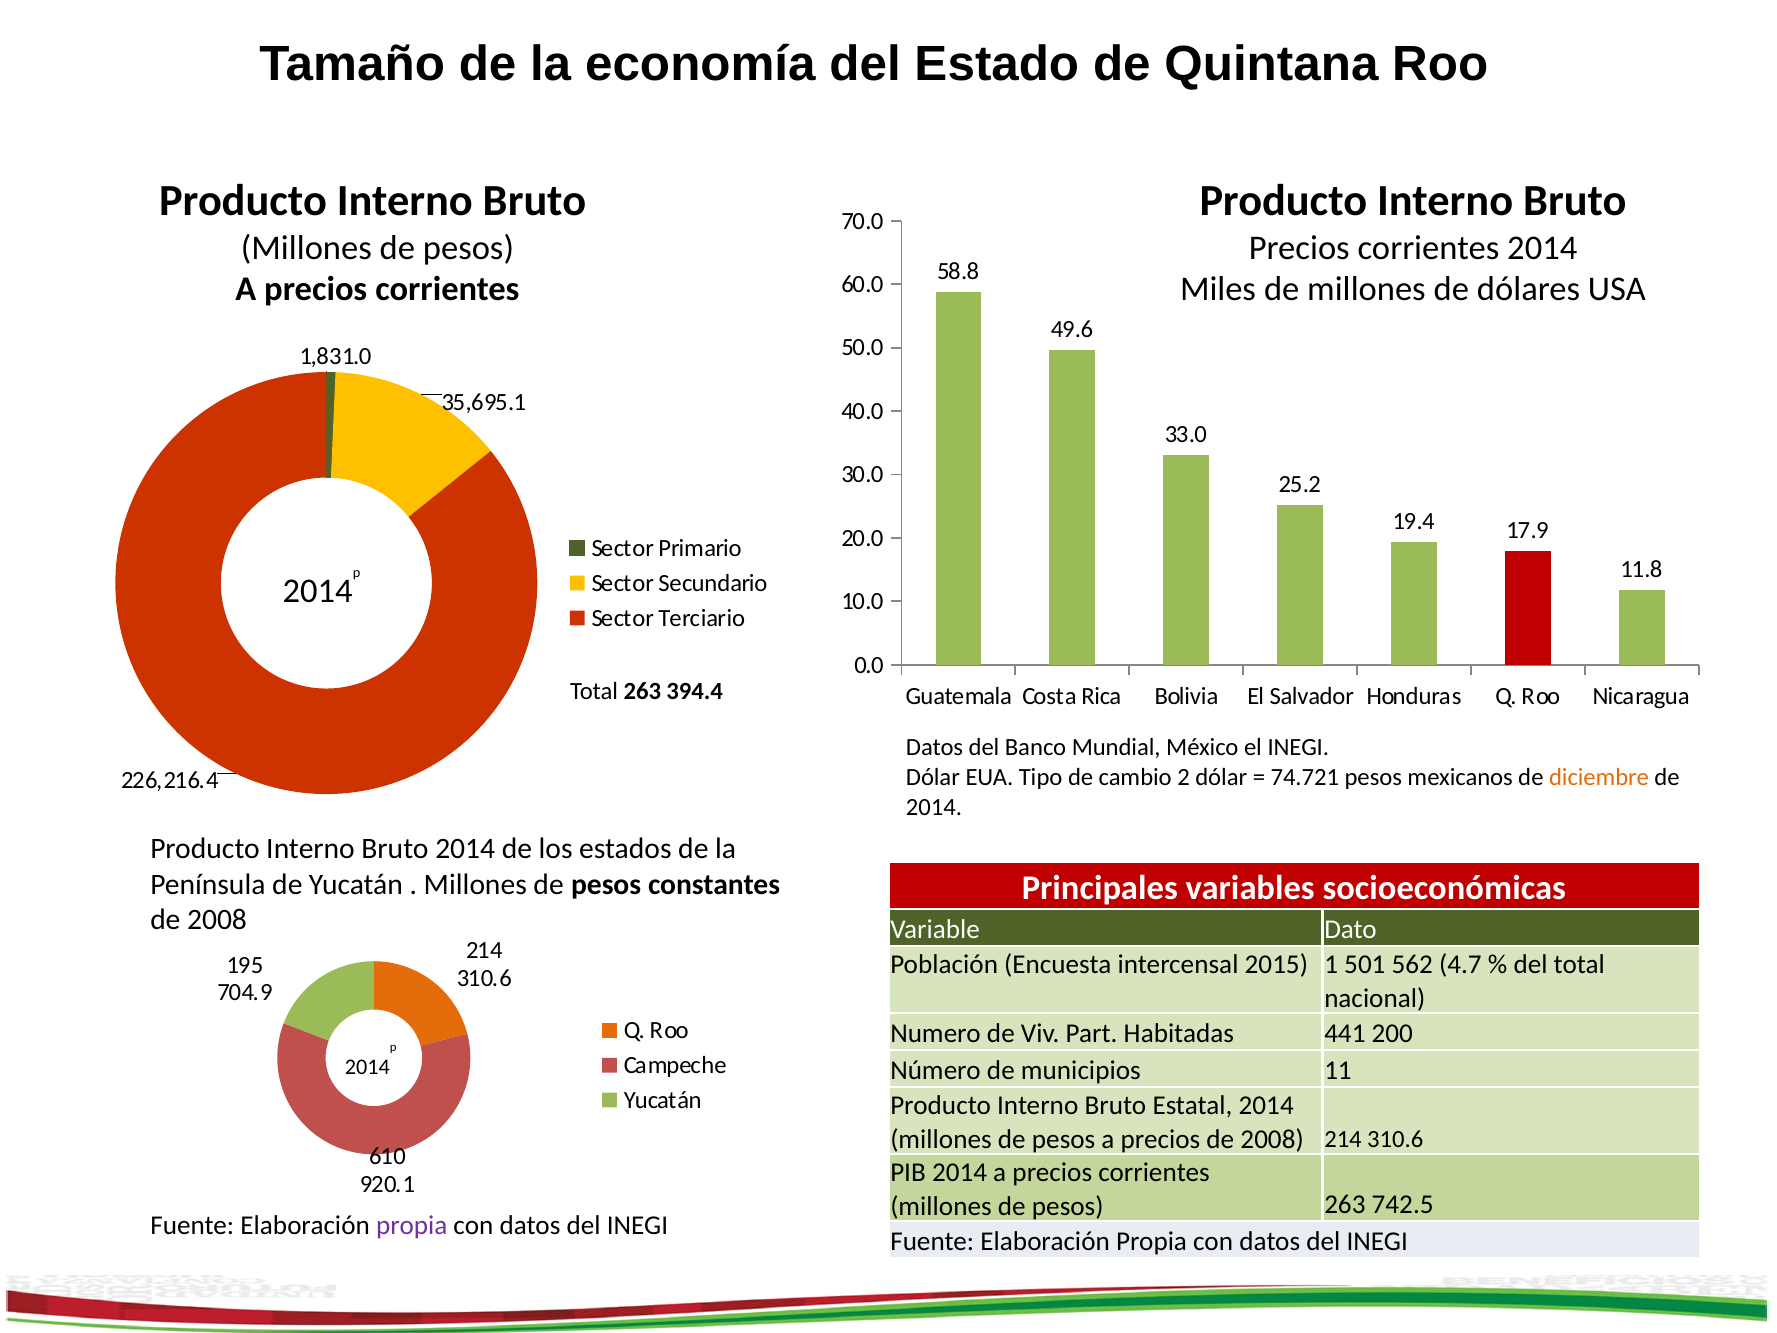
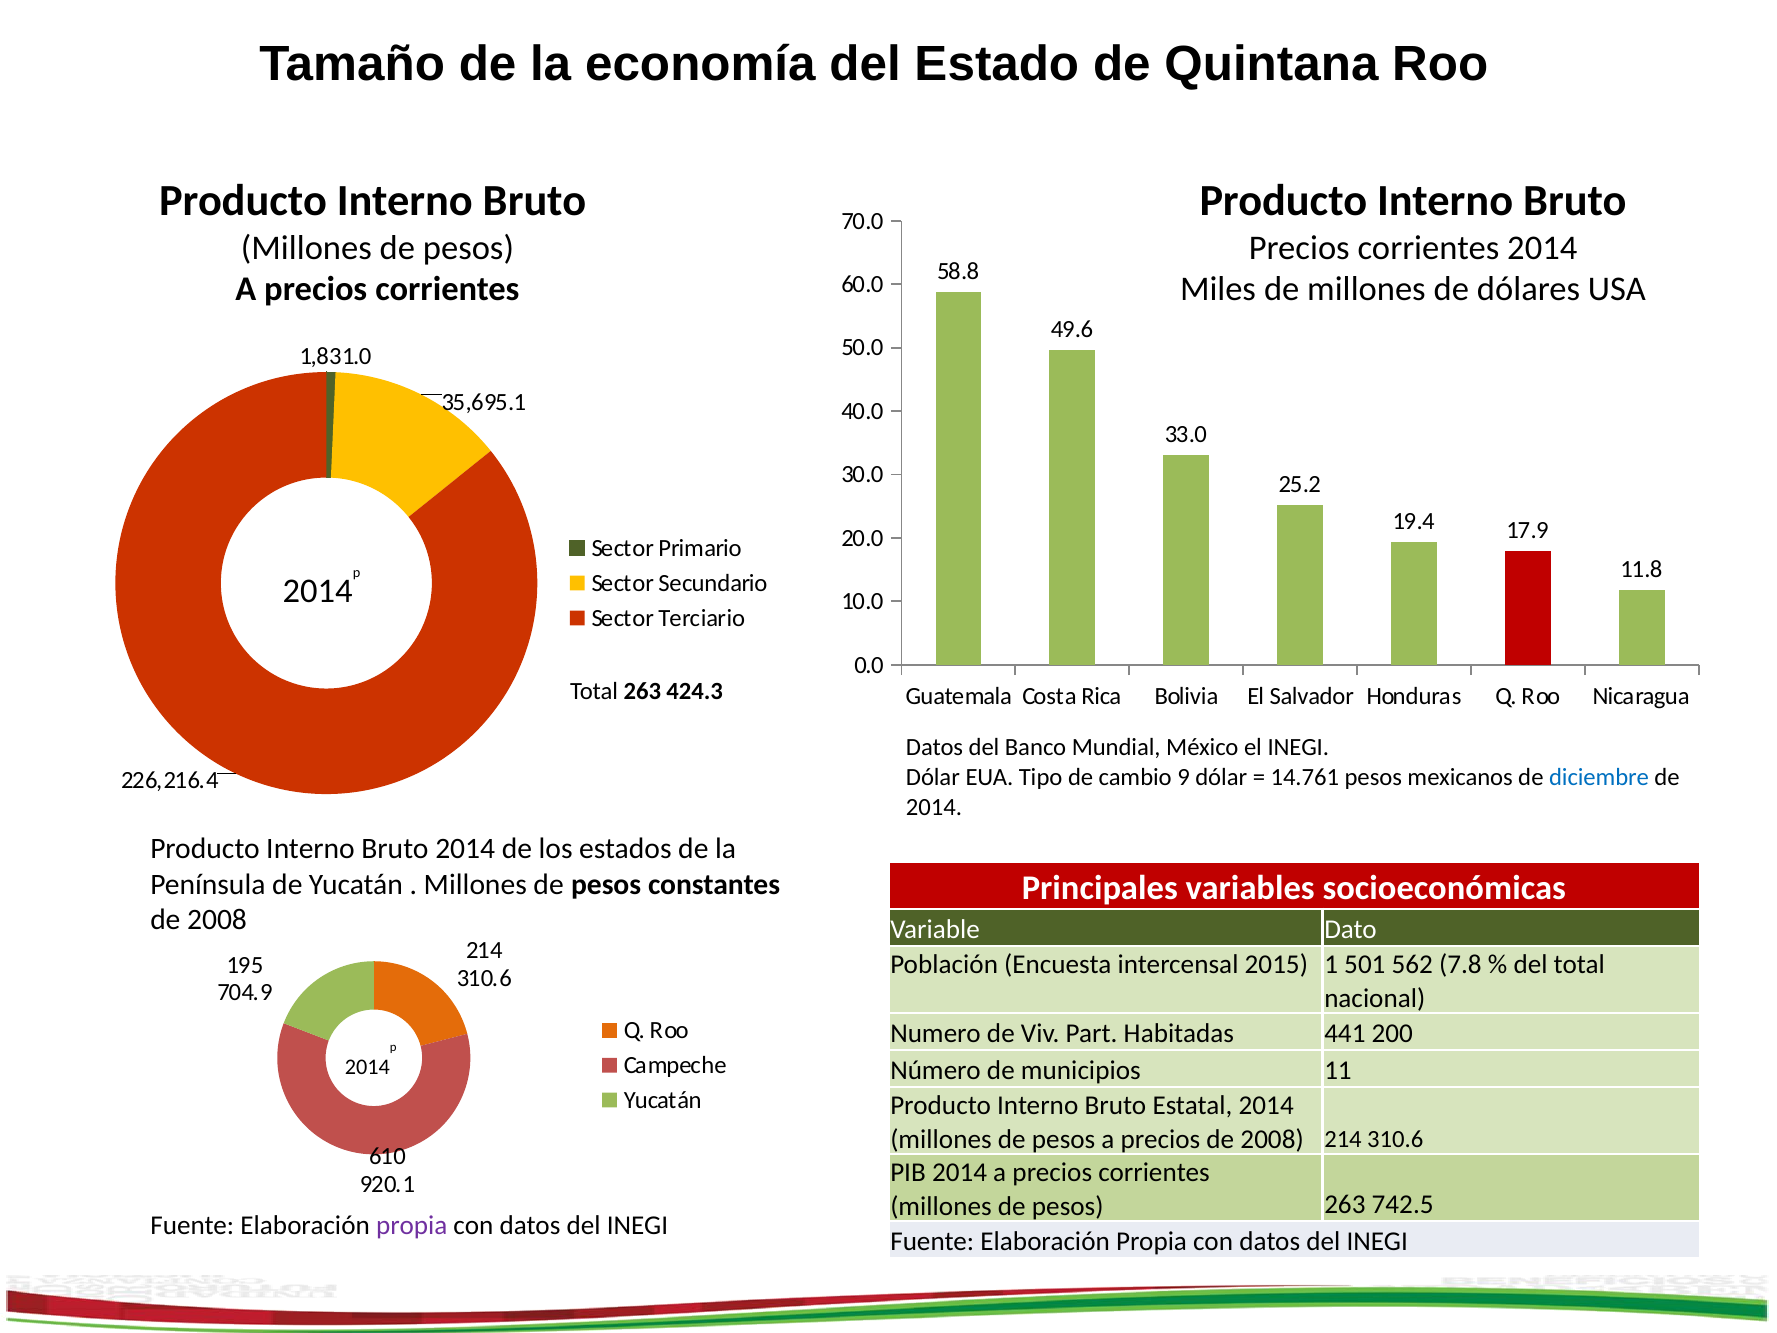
394.4: 394.4 -> 424.3 (695, 692)
2: 2 -> 9 (1184, 777)
74.721: 74.721 -> 14.761 (1305, 777)
diciembre colour: orange -> blue (1599, 777)
4.7: 4.7 -> 7.8 (1460, 964)
